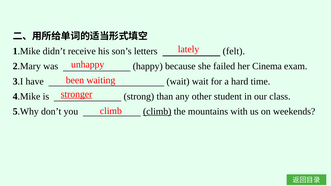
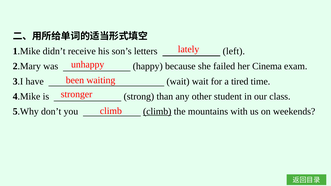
felt: felt -> left (234, 51)
hard: hard -> tired (240, 81)
stronger underline: present -> none (77, 94)
